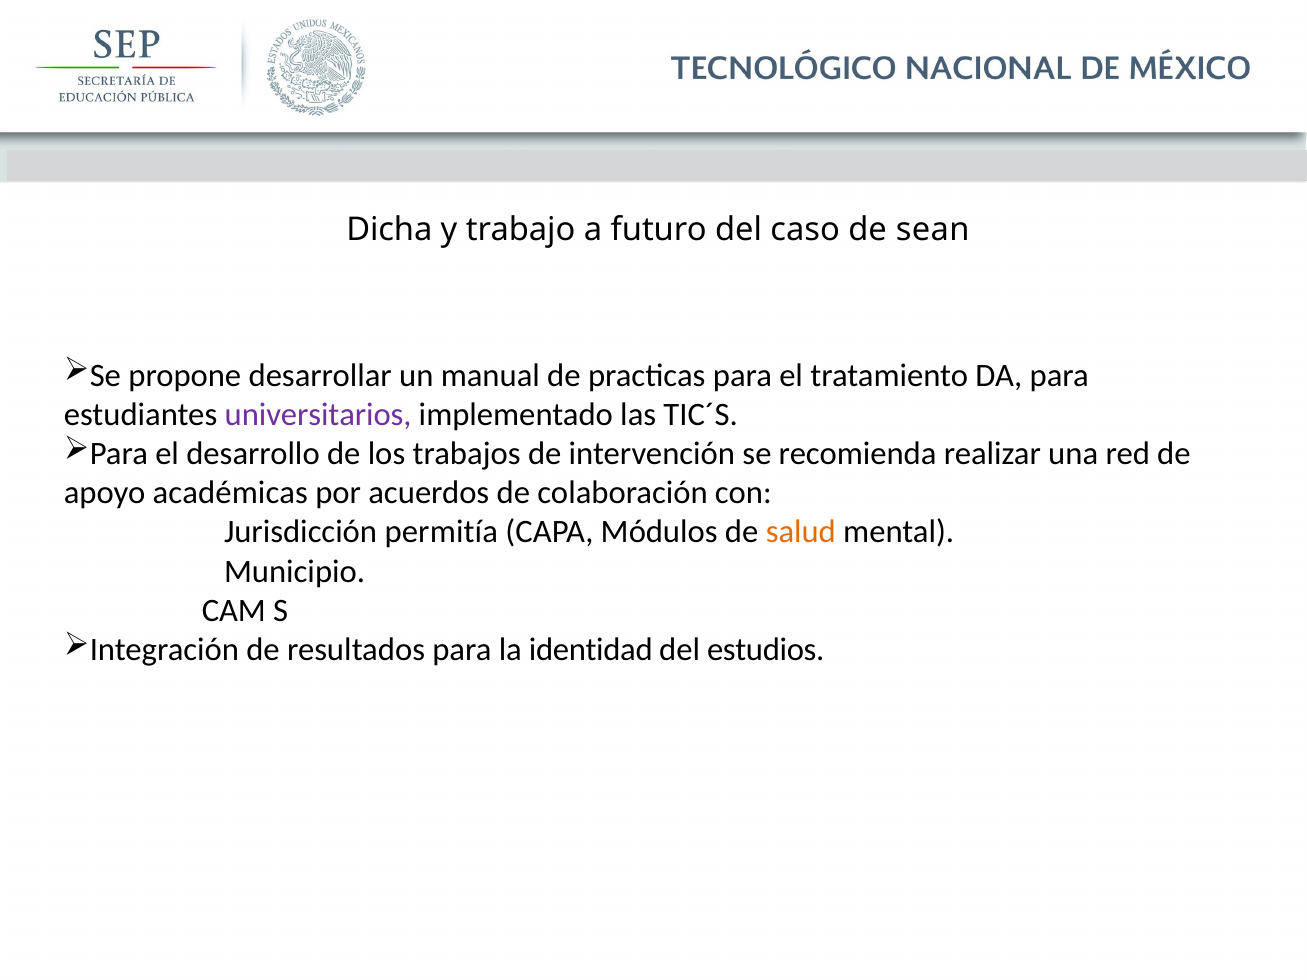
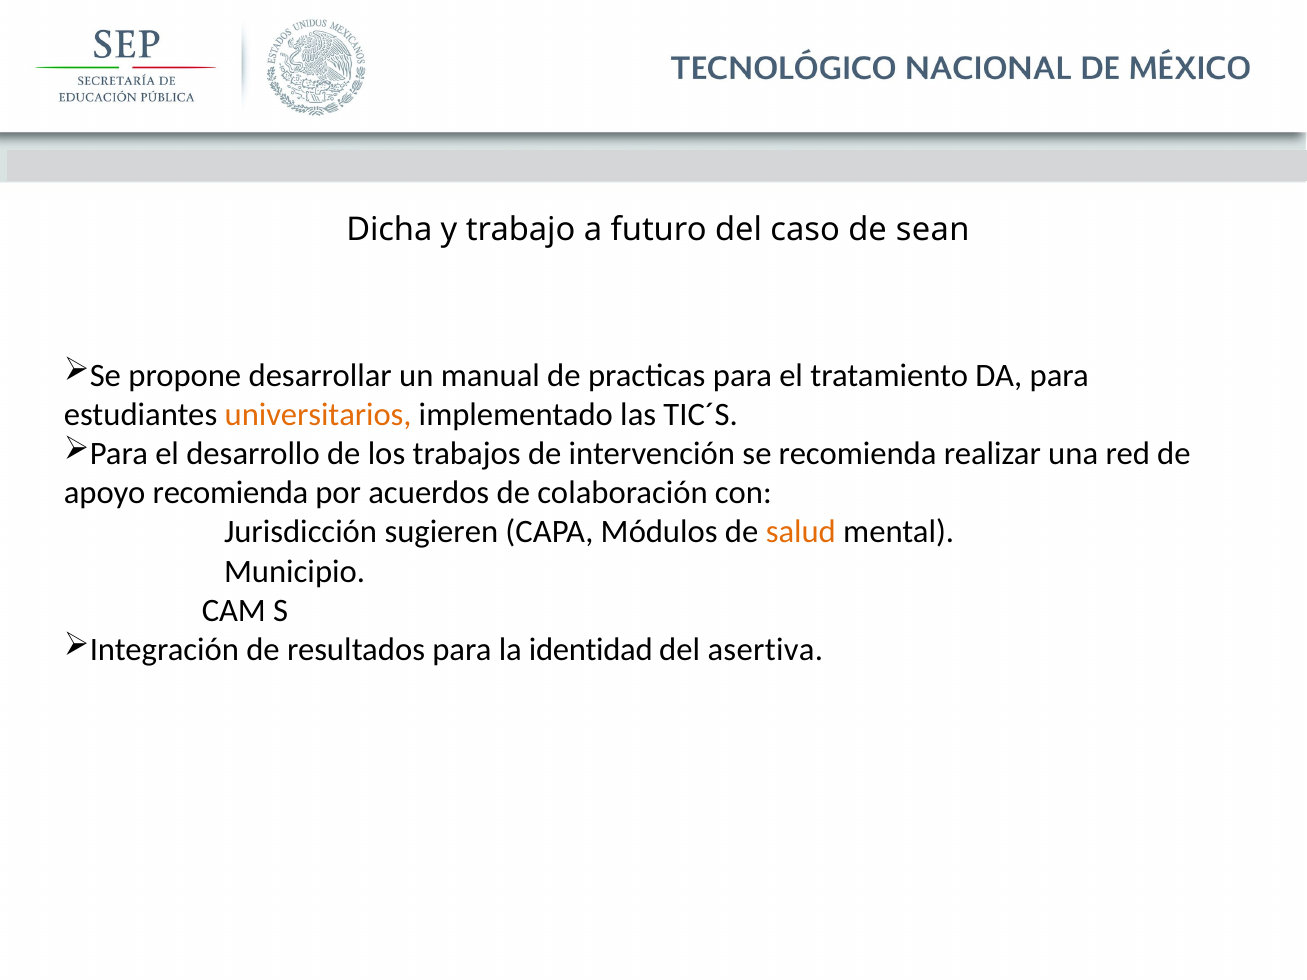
universitarios colour: purple -> orange (318, 415)
apoyo académicas: académicas -> recomienda (231, 493)
permitía: permitía -> sugieren (441, 532)
estudios: estudios -> asertiva (765, 650)
